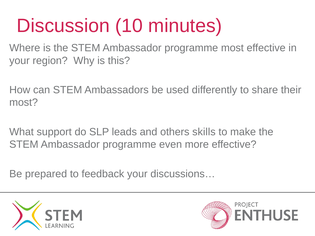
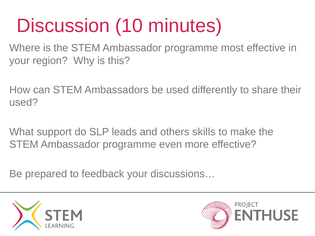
most: most -> used (24, 103)
